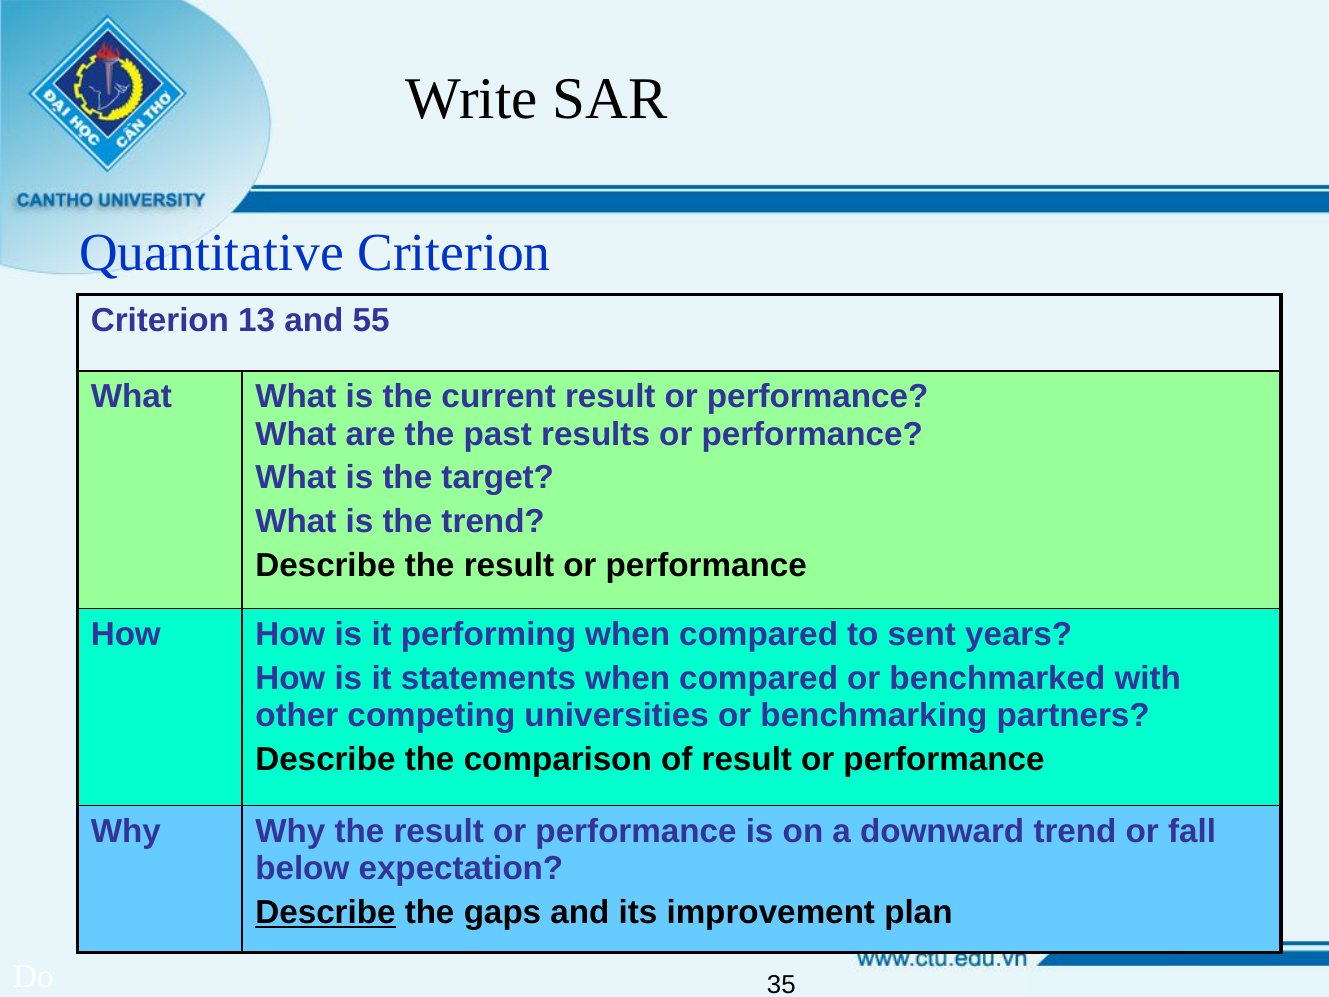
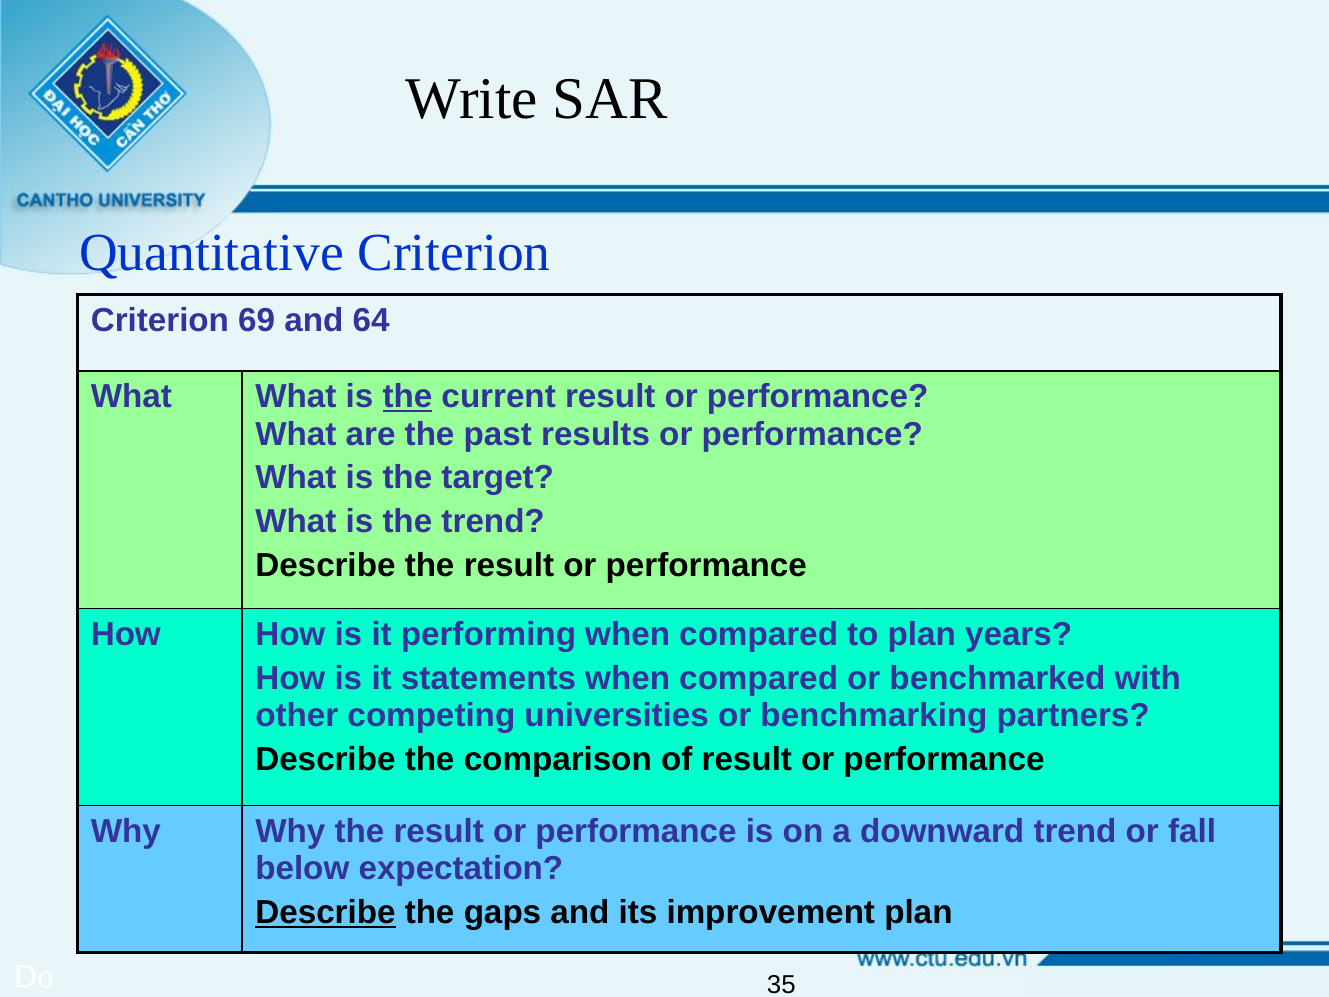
13: 13 -> 69 (257, 320)
55: 55 -> 64 (371, 320)
the underline: none -> present (407, 397)
to sent: sent -> plan (922, 634)
